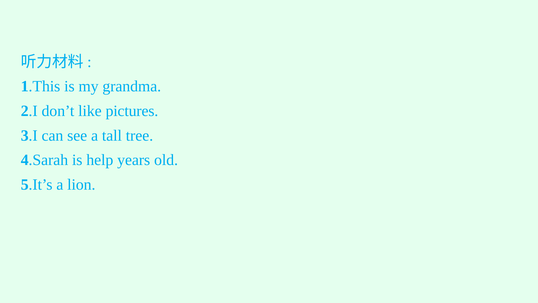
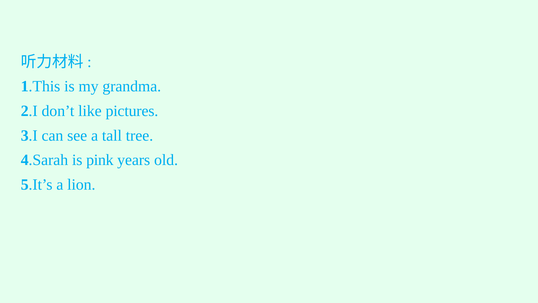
help: help -> pink (100, 160)
